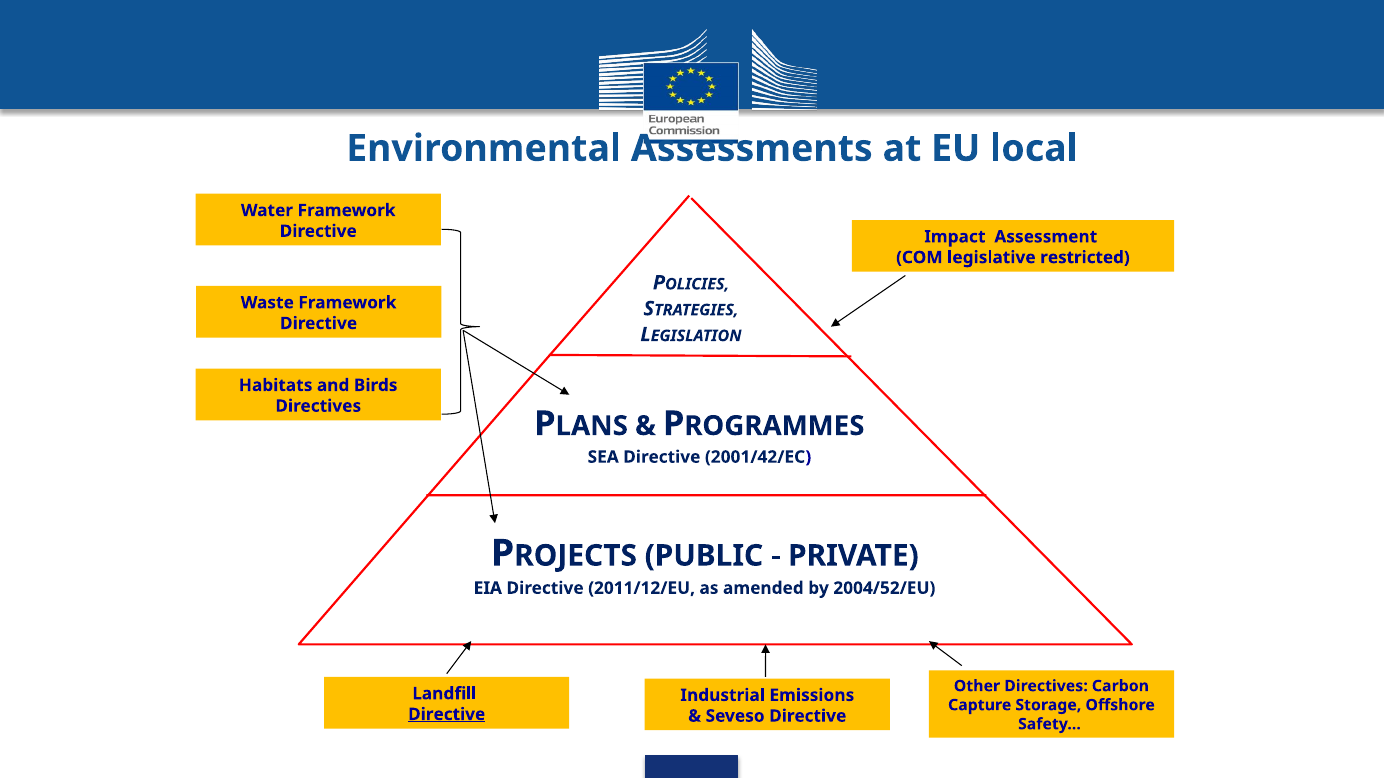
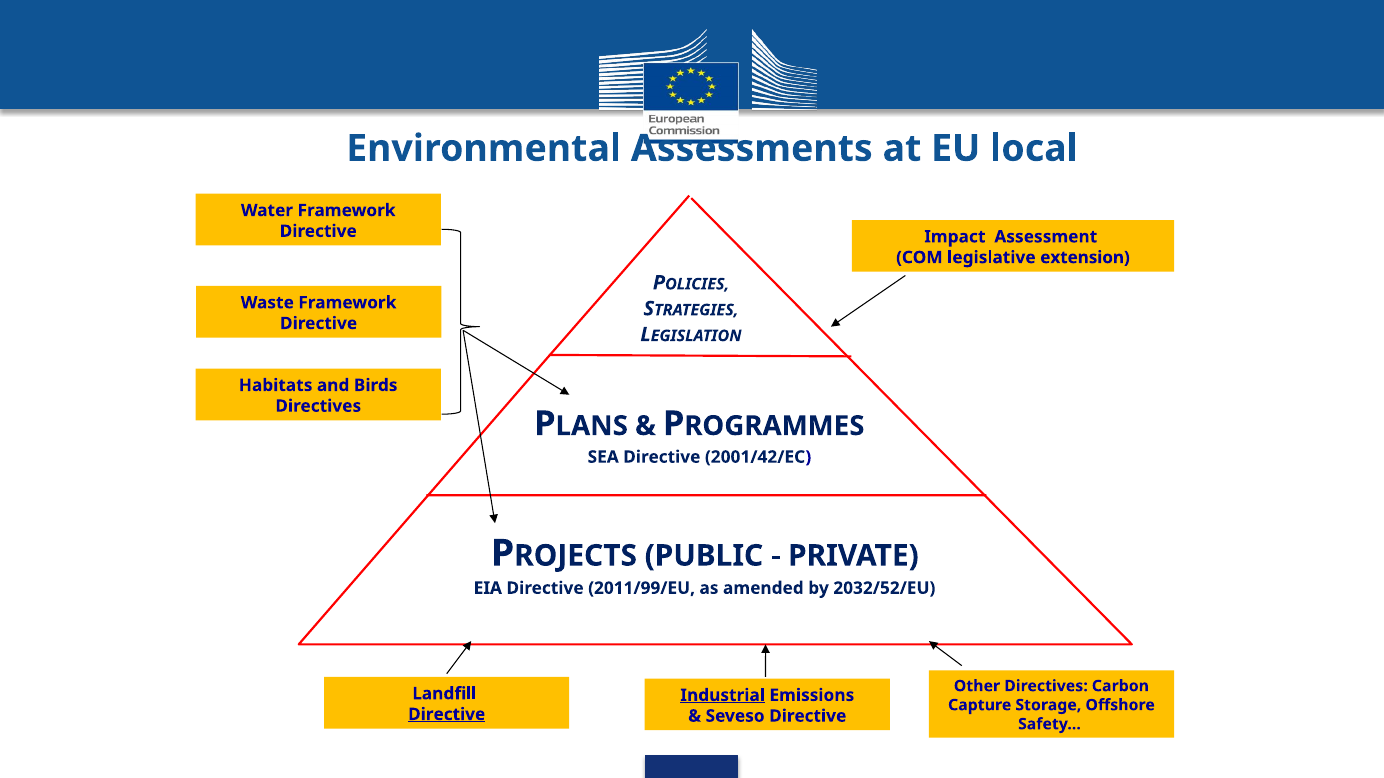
restricted: restricted -> extension (1085, 258)
2011/12/EU: 2011/12/EU -> 2011/99/EU (642, 588)
2004/52/EU: 2004/52/EU -> 2032/52/EU (884, 588)
Industrial underline: none -> present (723, 696)
